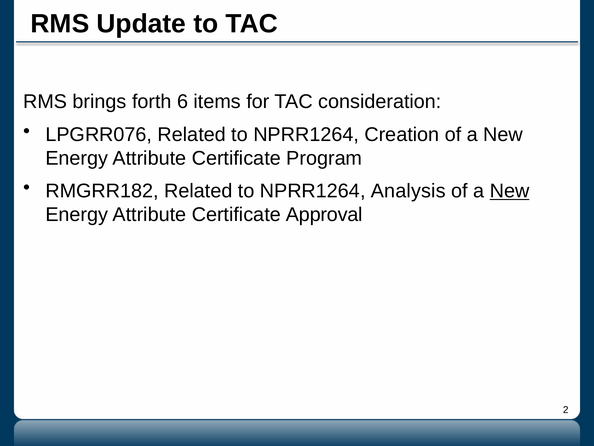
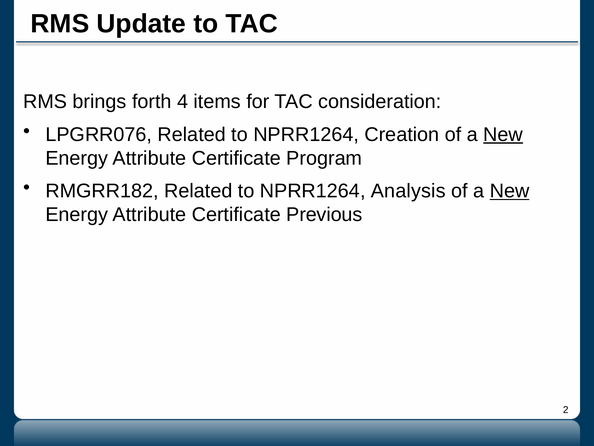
6: 6 -> 4 (183, 102)
New underline: none -> present (503, 134)
Approval: Approval -> Previous (324, 215)
